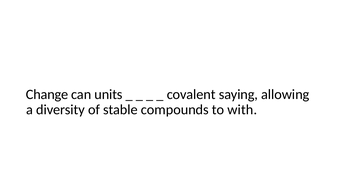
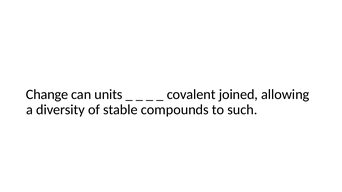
saying: saying -> joined (238, 95)
with: with -> such (242, 110)
